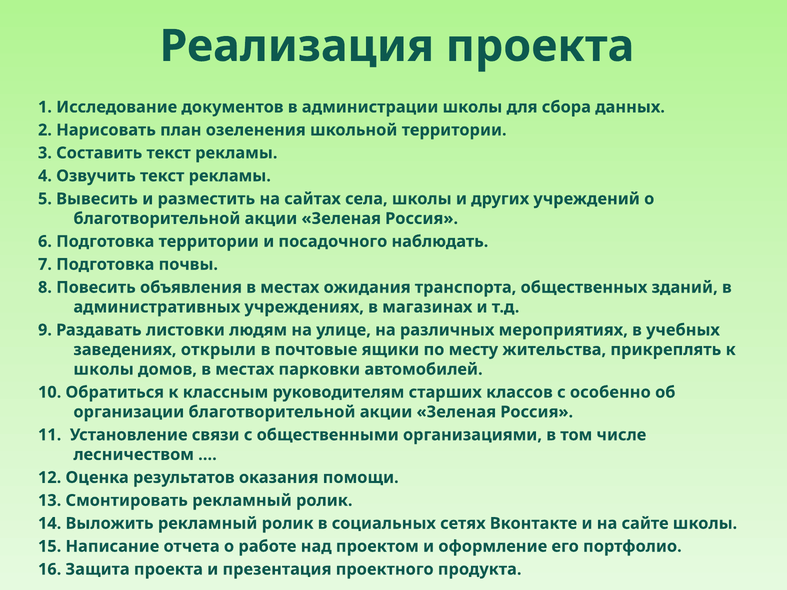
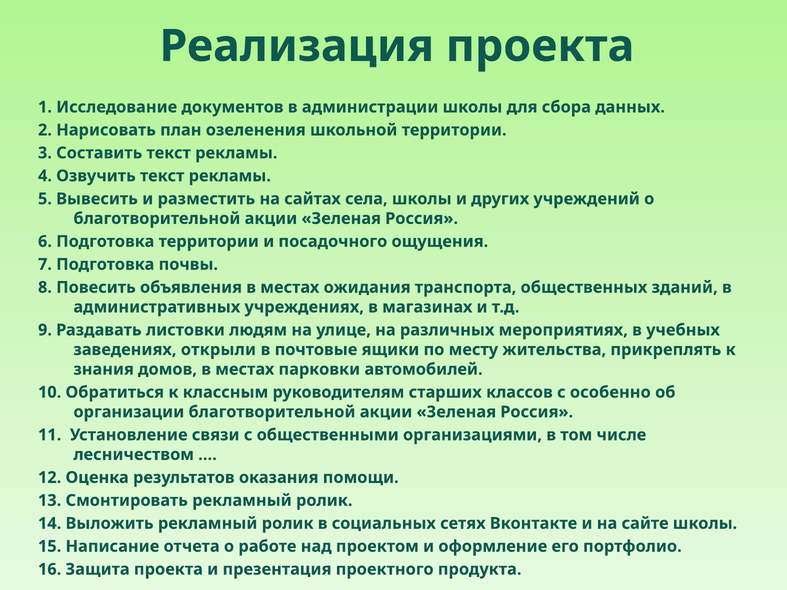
наблюдать: наблюдать -> ощущения (440, 242)
школы: школы -> знания (104, 369)
